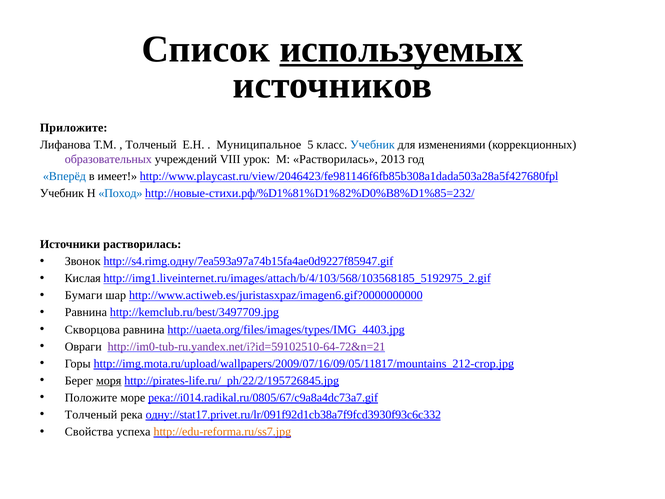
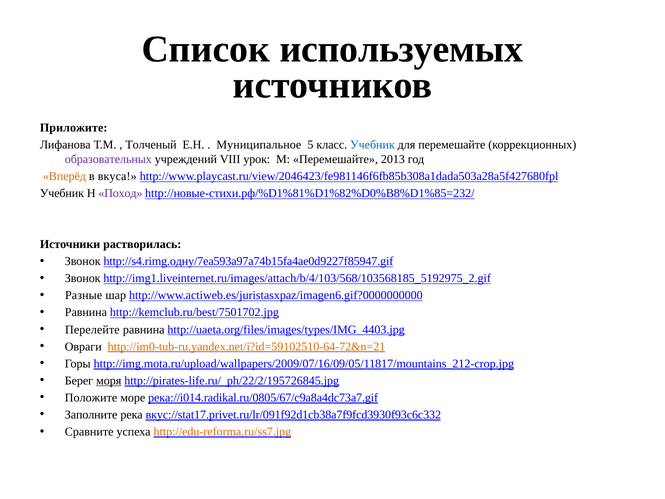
используемых underline: present -> none (401, 49)
для изменениями: изменениями -> перемешайте (452, 145)
М Растворилась: Растворилась -> Перемешайте (335, 159)
Вперёд colour: blue -> orange (64, 176)
имеет: имеет -> вкуса (117, 176)
Поход colour: blue -> purple (120, 193)
Кислая: Кислая -> Звонок (83, 278)
Бумаги: Бумаги -> Разные (84, 295)
http://kemclub.ru/best/3497709.jpg: http://kemclub.ru/best/3497709.jpg -> http://kemclub.ru/best/7501702.jpg (194, 312)
Скворцова: Скворцова -> Перелейте (92, 329)
http://im0-tub-ru.yandex.net/i?id=59102510-64-72&n=21 colour: purple -> orange (247, 346)
Толченый: Толченый -> Заполните (91, 414)
одну://stat17.privet.ru/lr/091f92d1cb38a7f9fcd3930f93c6c332: одну://stat17.privet.ru/lr/091f92d1cb38a7f9fcd3930f93c6c332 -> вкус://stat17.privet.ru/lr/091f92d1cb38a7f9fcd3930f93c6c332 (293, 414)
Свойства: Свойства -> Сравните (89, 431)
